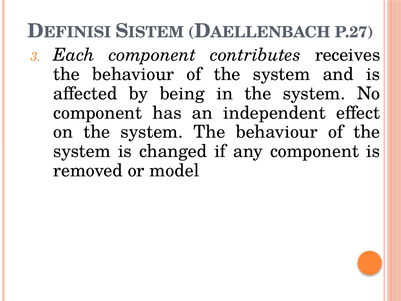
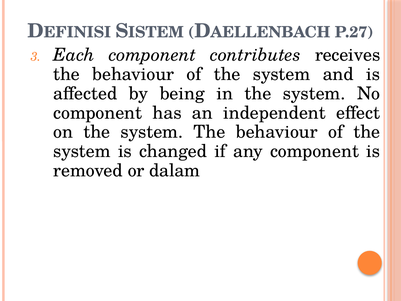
model: model -> dalam (175, 171)
